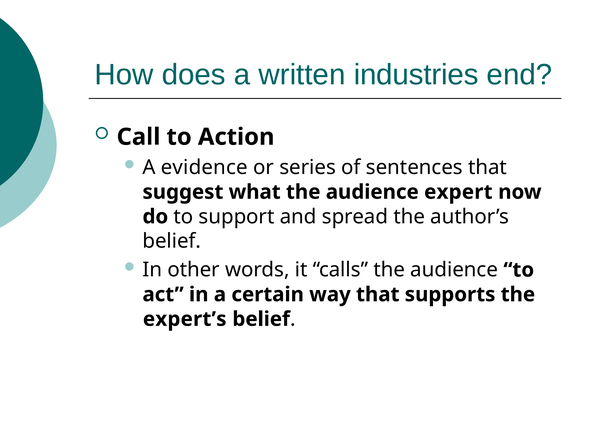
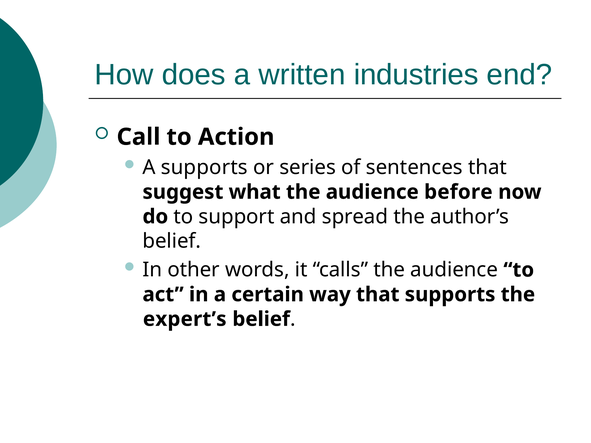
A evidence: evidence -> supports (204, 167)
expert: expert -> before (458, 192)
